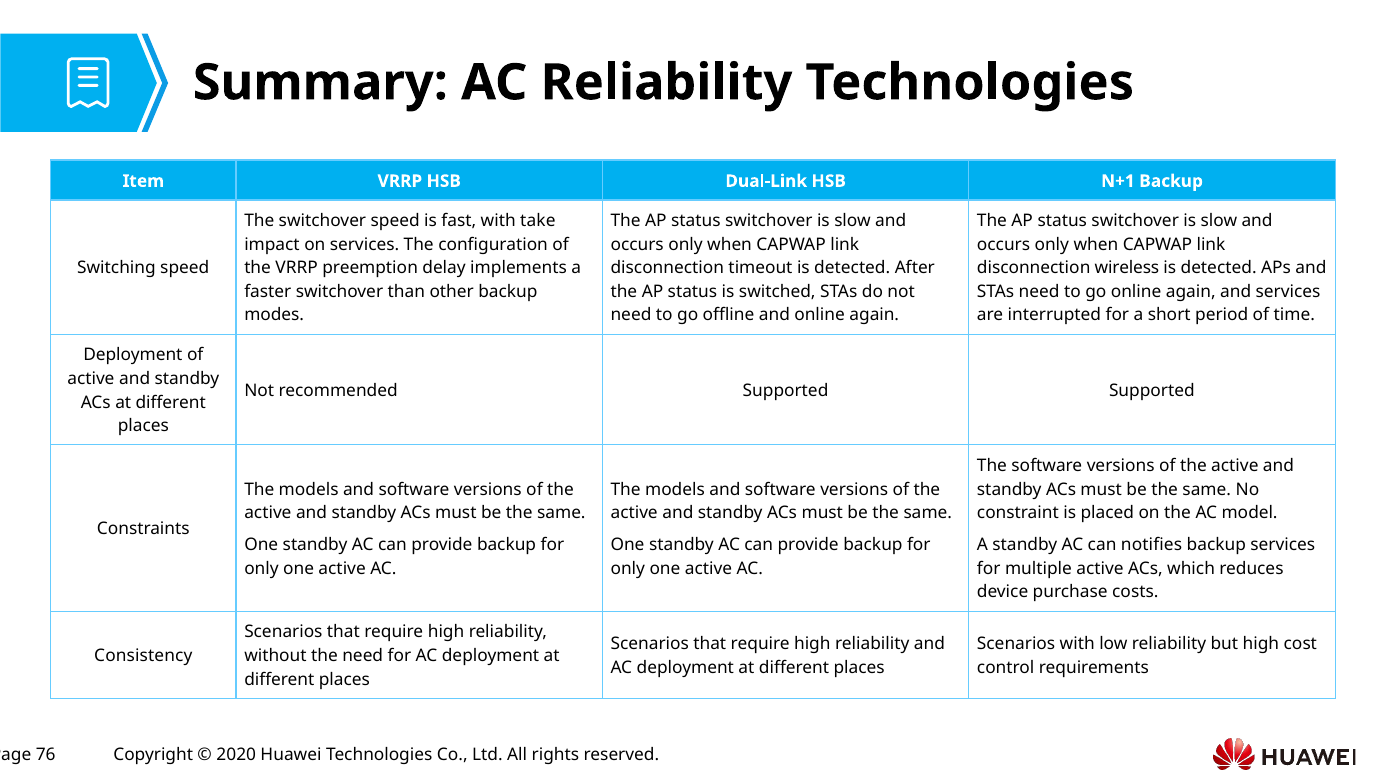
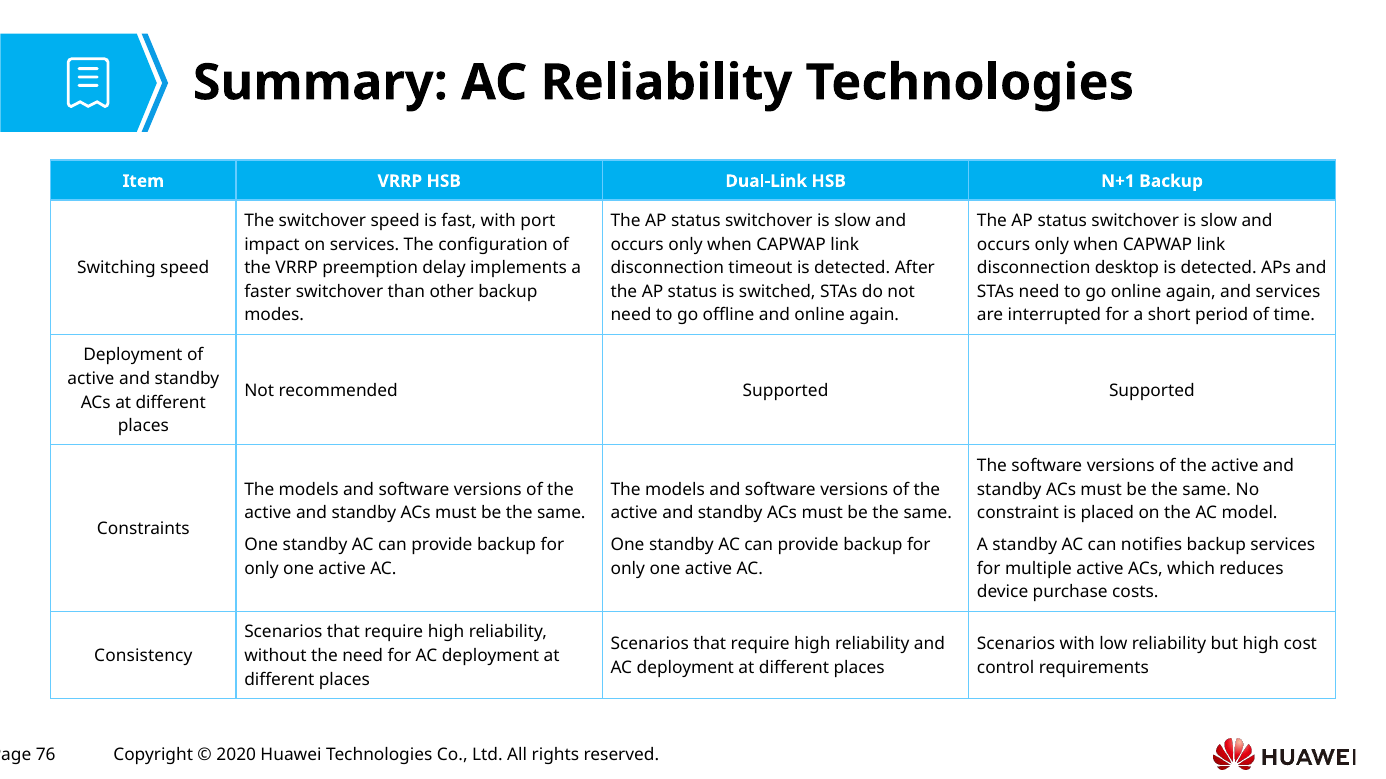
take: take -> port (538, 221)
wireless: wireless -> desktop (1127, 268)
